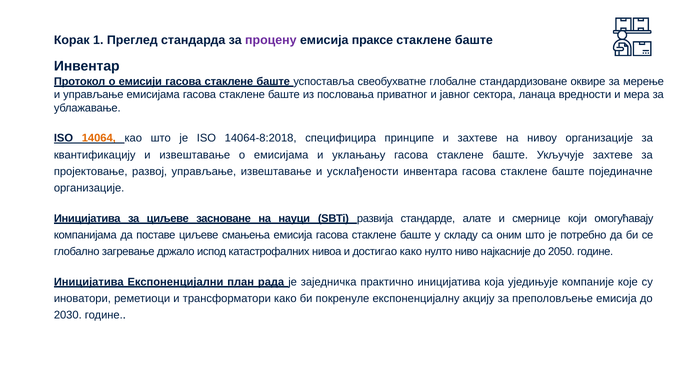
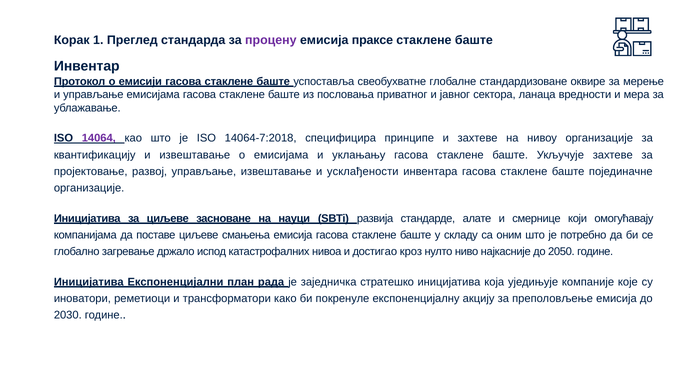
14064 colour: orange -> purple (99, 138)
14064-8:2018: 14064-8:2018 -> 14064-7:2018 (261, 138)
достигaо како: како -> кроз (411, 252)
практично: практично -> стратешко (387, 282)
